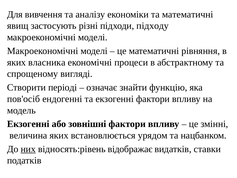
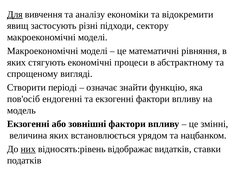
Для underline: none -> present (15, 14)
та математичні: математичні -> відокремити (188, 14)
підходу: підходу -> сектору (153, 26)
власника: власника -> стягують (47, 62)
